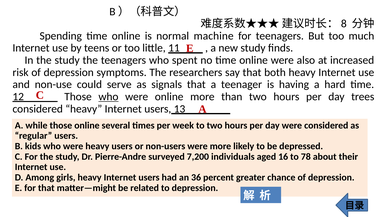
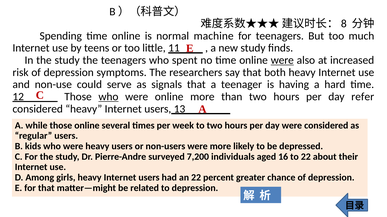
were underline: none -> present (282, 60)
trees: trees -> refer (363, 97)
to 78: 78 -> 22 (306, 157)
an 36: 36 -> 22 (196, 178)
